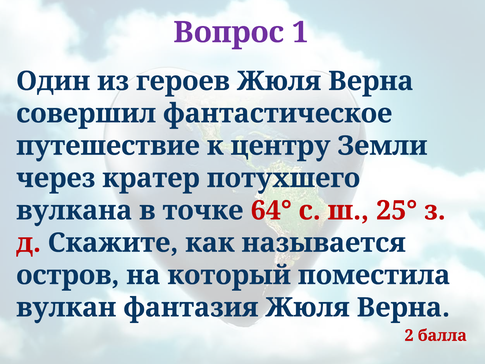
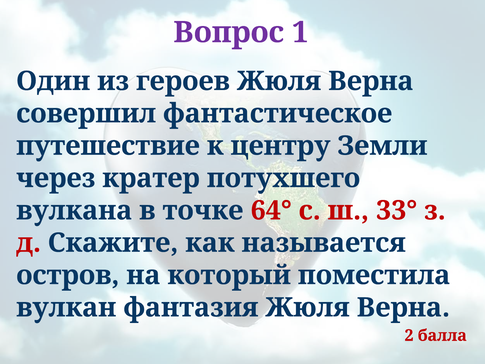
25°: 25° -> 33° (397, 210)
